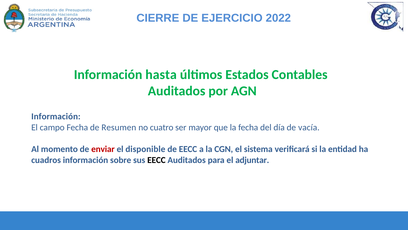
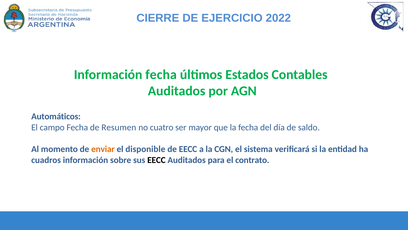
Información hasta: hasta -> fecha (161, 74)
Información: Información -> Automáticos (56, 116)
vacía: vacía -> saldo (309, 127)
enviar colour: red -> orange (103, 149)
adjuntar: adjuntar -> contrato (252, 160)
